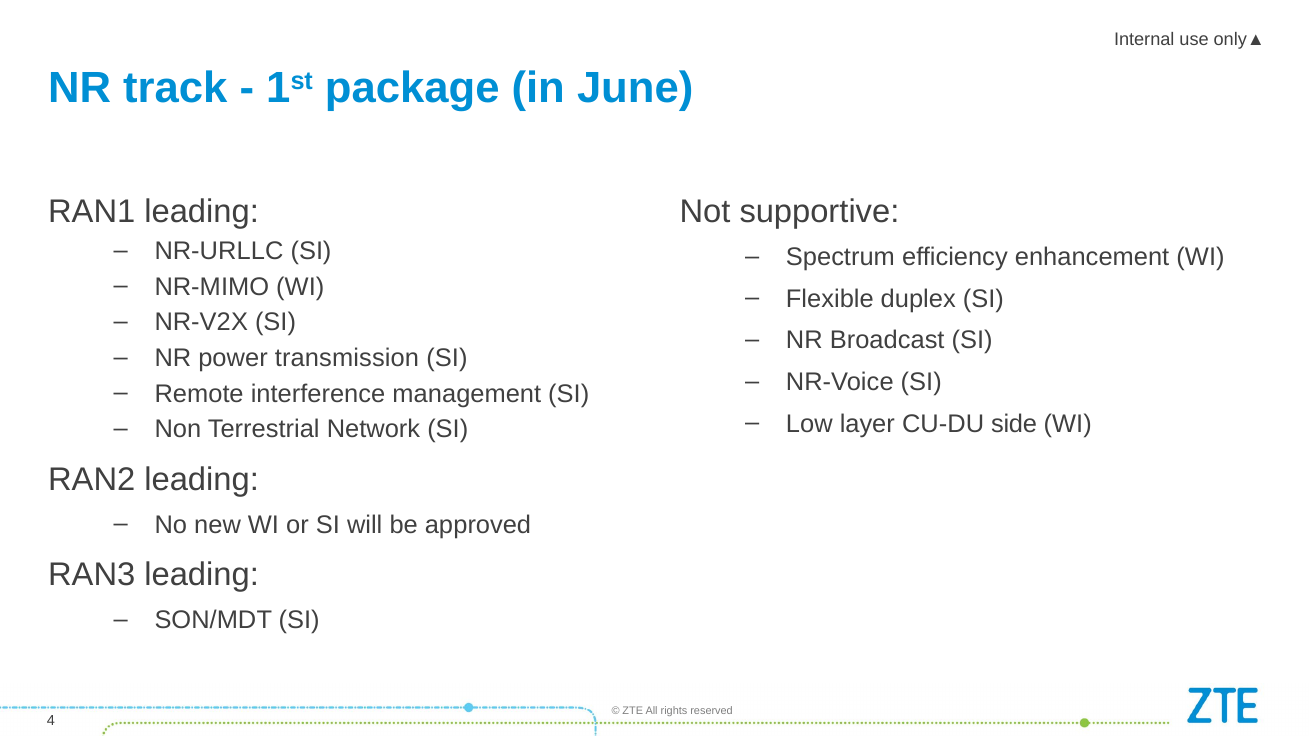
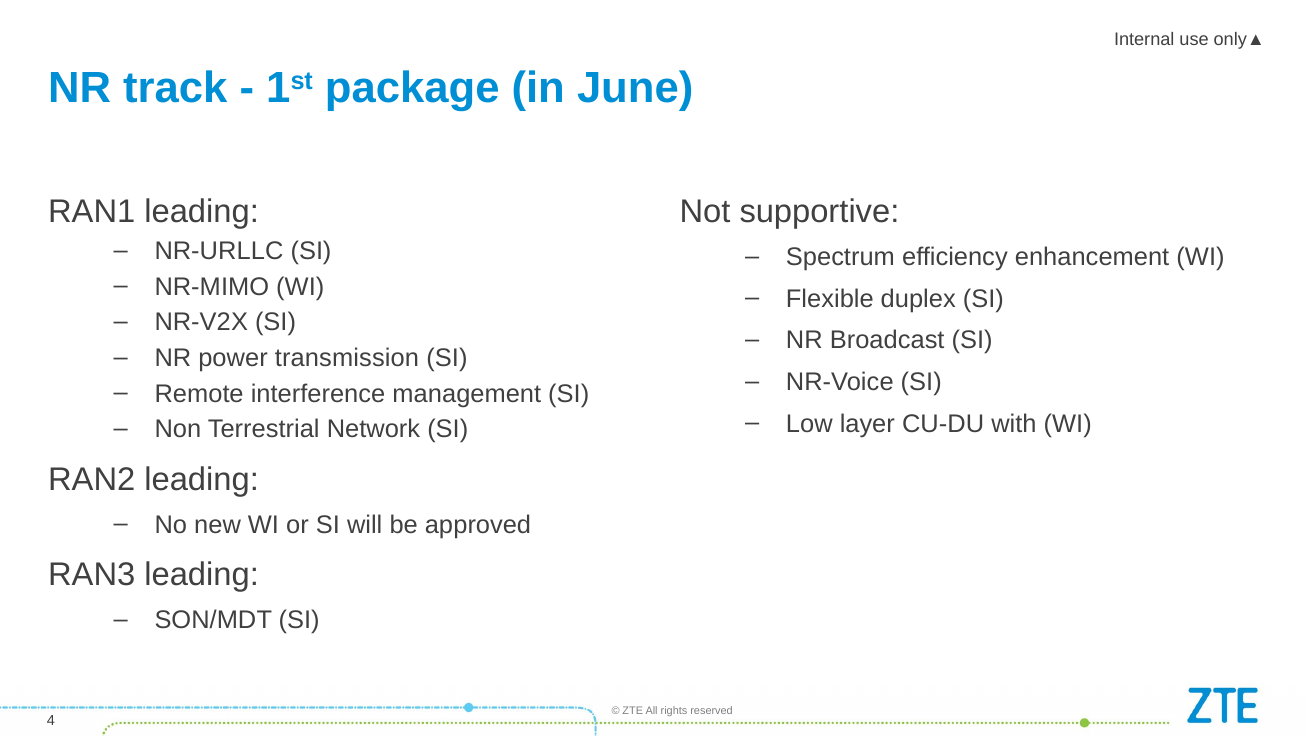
side: side -> with (1014, 424)
